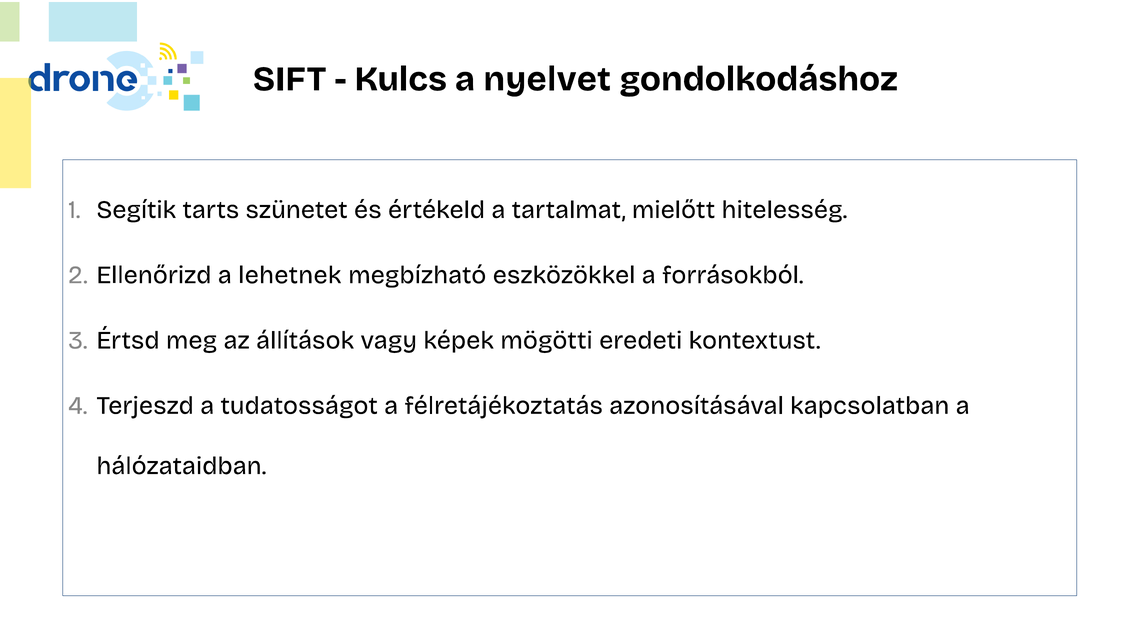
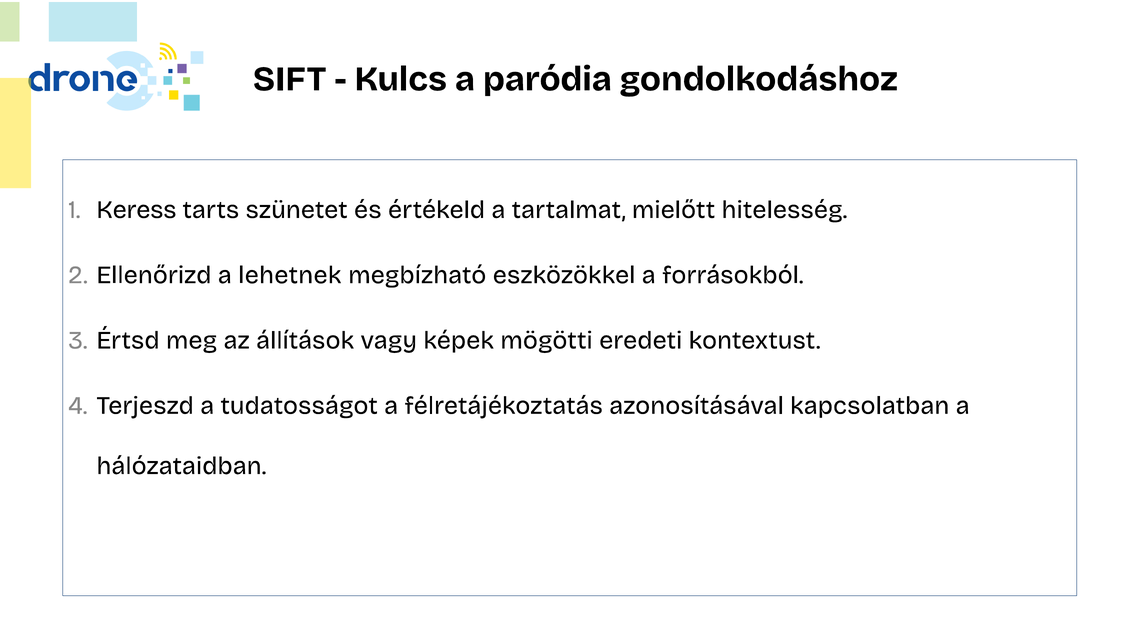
nyelvet: nyelvet -> paródia (547, 79)
Segítik: Segítik -> Keress (136, 210)
